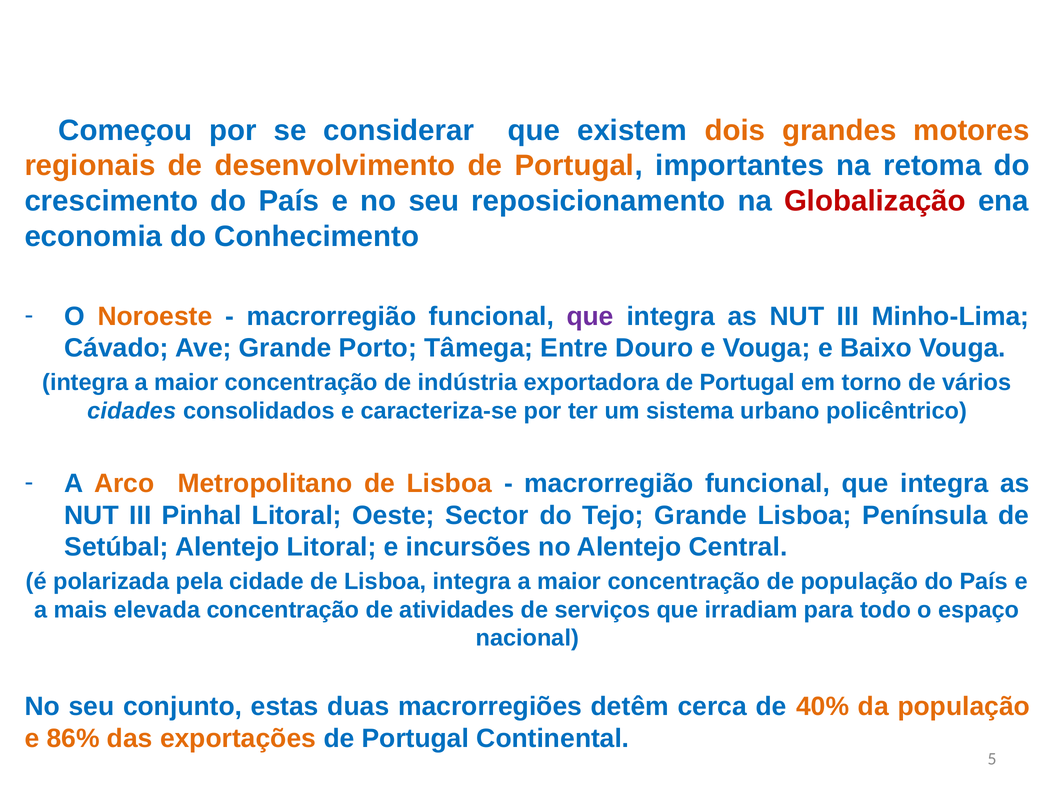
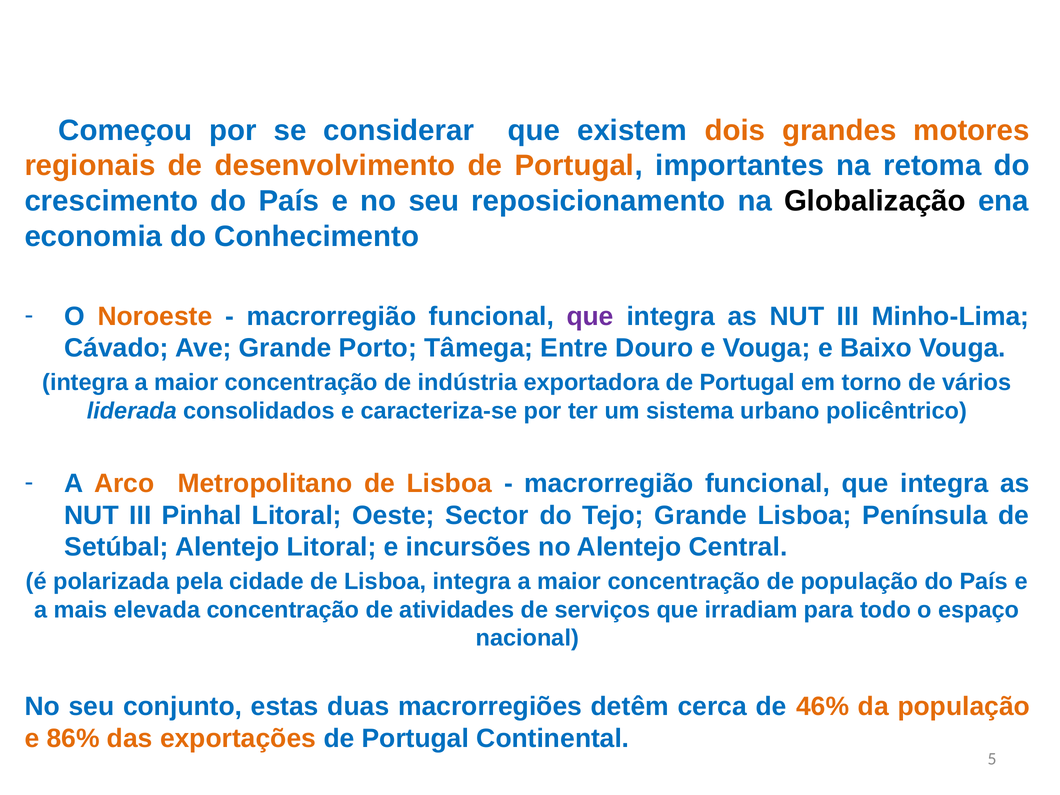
Globalização colour: red -> black (875, 201)
cidades: cidades -> liderada (132, 411)
40%: 40% -> 46% (823, 707)
